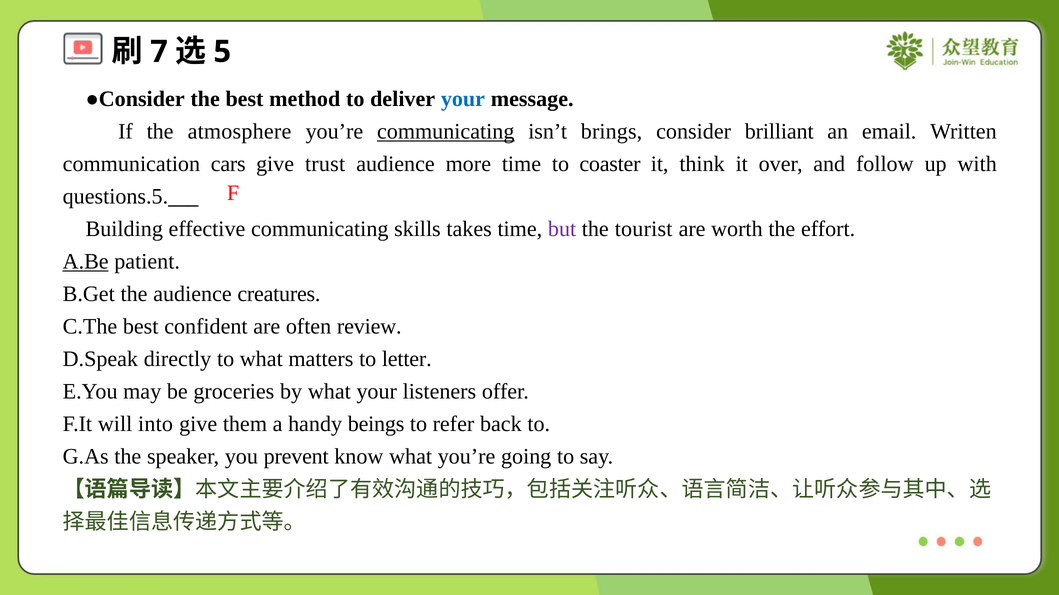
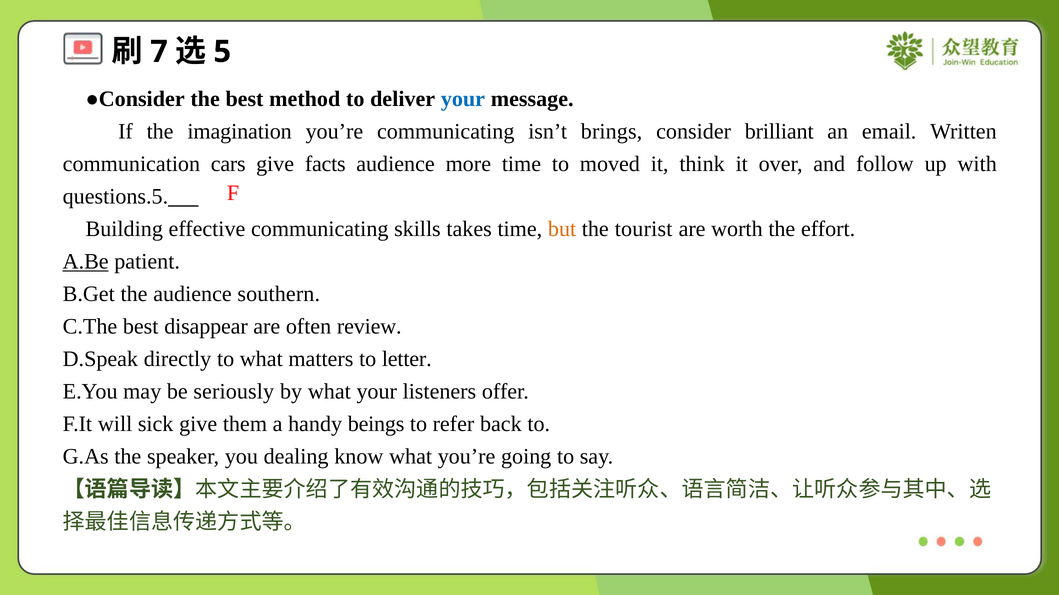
atmosphere: atmosphere -> imagination (240, 132)
communicating underline: present -> none (446, 132)
trust: trust -> facts (325, 164)
coaster: coaster -> moved (610, 164)
but colour: purple -> orange (562, 229)
creatures: creatures -> southern (279, 294)
confident: confident -> disappear (206, 327)
groceries: groceries -> seriously (234, 392)
into: into -> sick (156, 425)
prevent: prevent -> dealing (296, 457)
